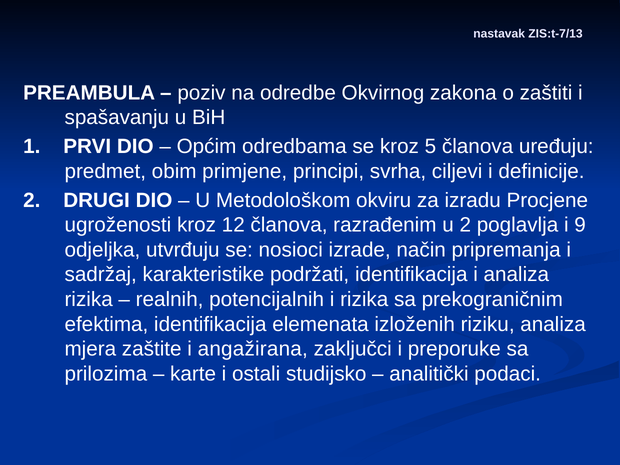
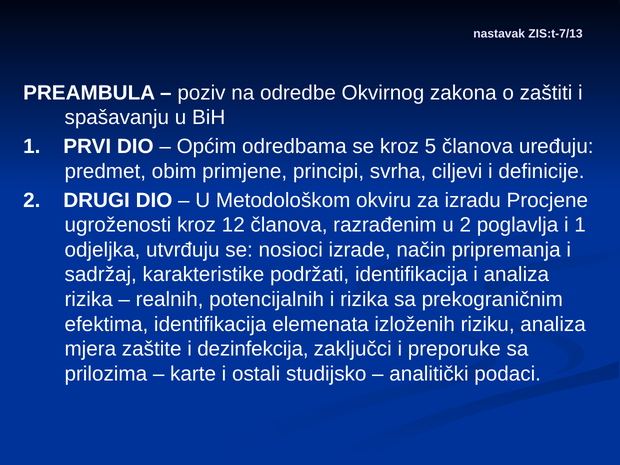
i 9: 9 -> 1 (580, 225)
angažirana: angažirana -> dezinfekcija (253, 349)
